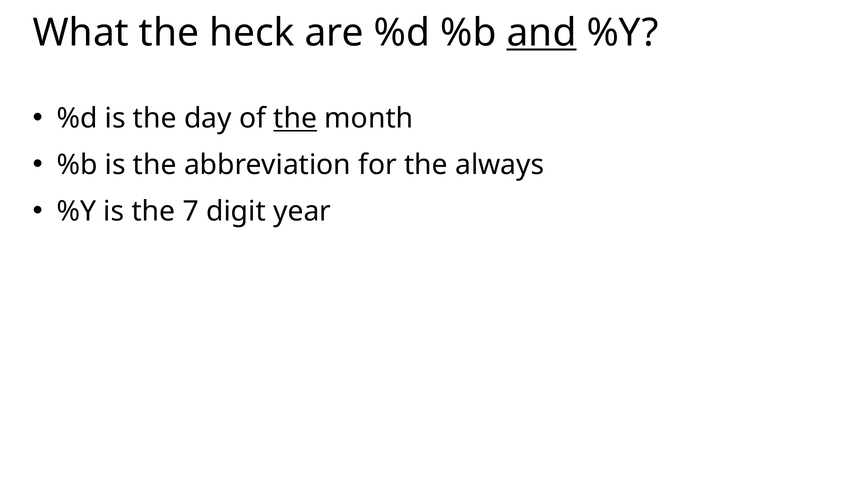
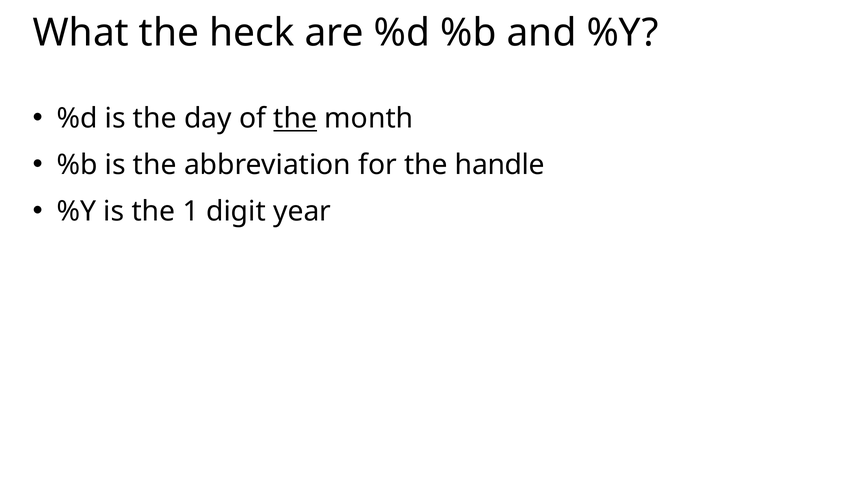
and underline: present -> none (542, 33)
always: always -> handle (500, 165)
7: 7 -> 1 (191, 211)
